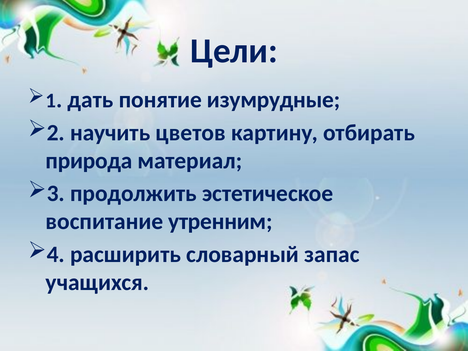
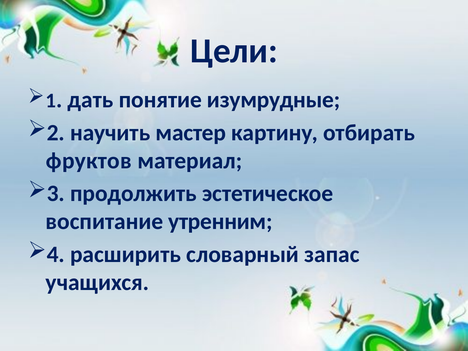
цветов: цветов -> мастер (191, 133)
природа: природа -> фруктов (89, 161)
